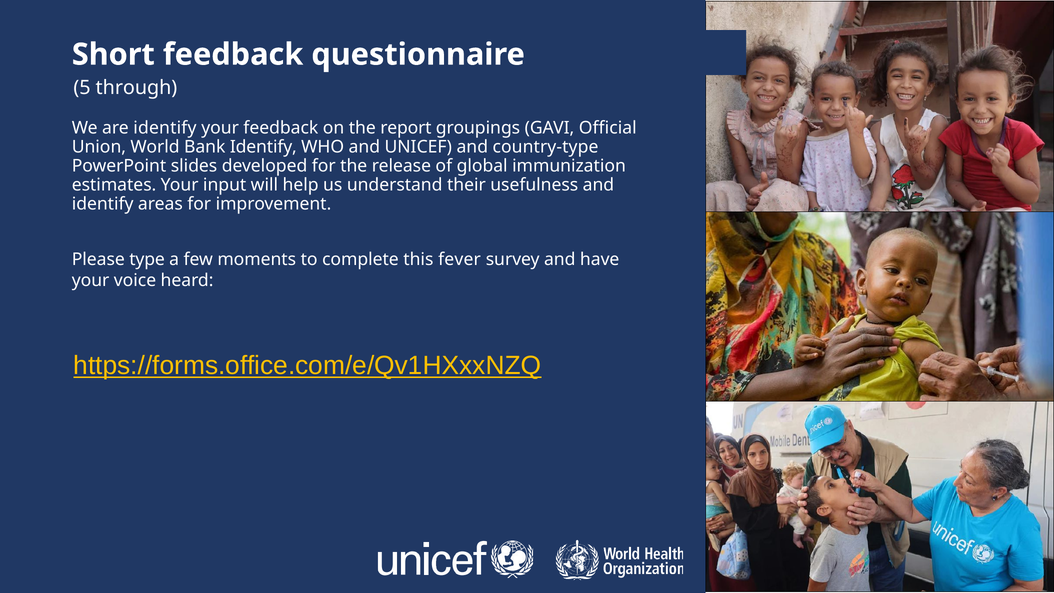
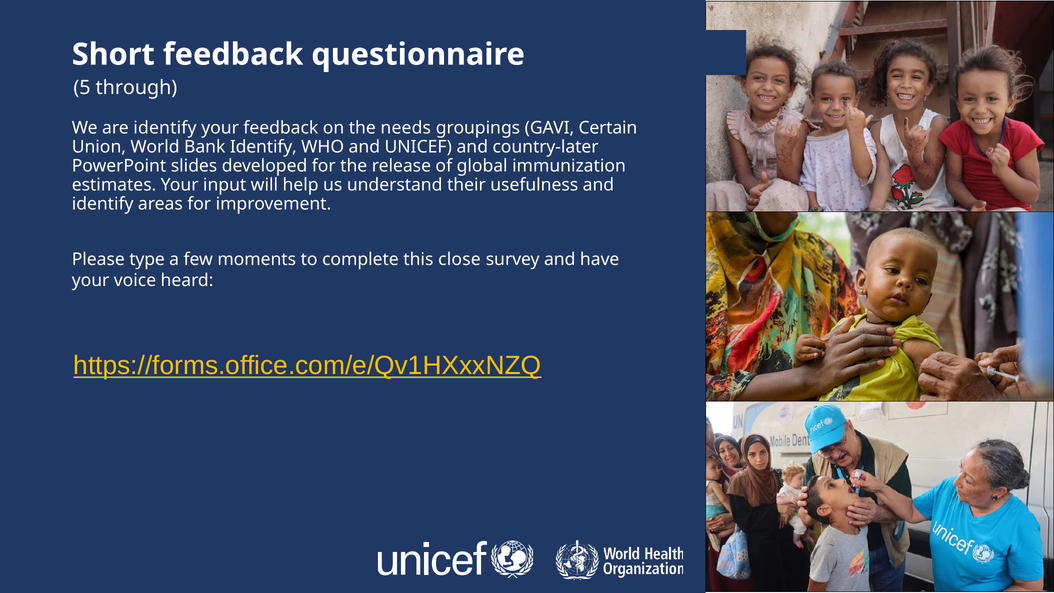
report: report -> needs (406, 128)
Official: Official -> Certain (608, 128)
country-type: country-type -> country-later (546, 147)
fever: fever -> close (459, 260)
